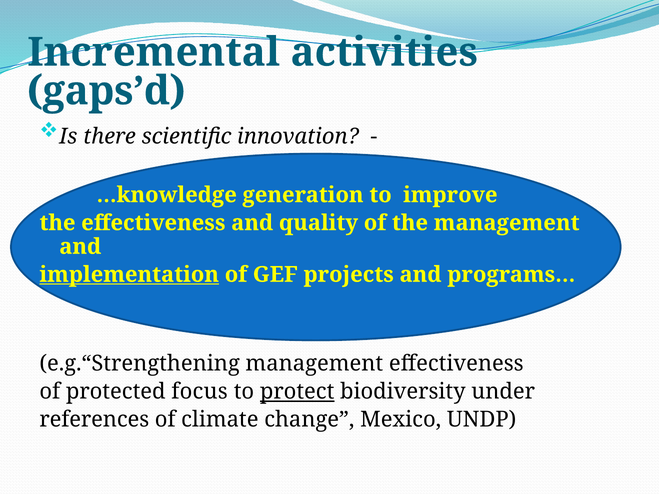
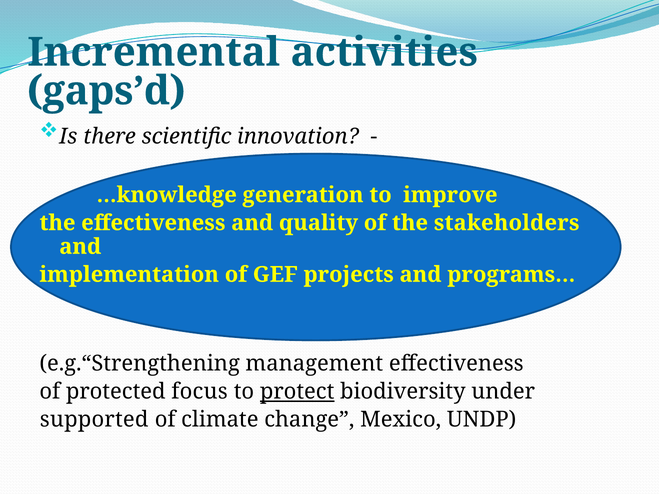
the management: management -> stakeholders (507, 223)
implementation underline: present -> none (129, 275)
references: references -> supported (94, 420)
